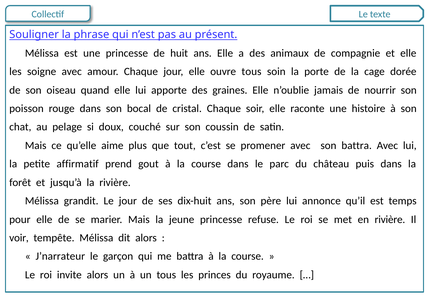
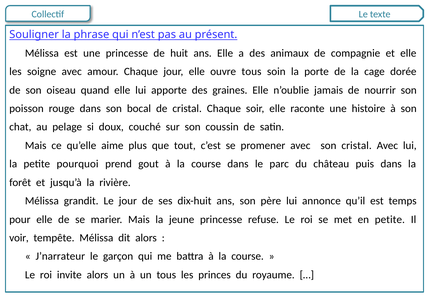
son battra: battra -> cristal (357, 146)
affirmatif: affirmatif -> pourquoi (78, 164)
en rivière: rivière -> petite (390, 219)
